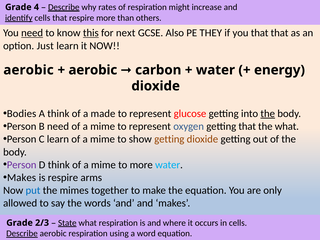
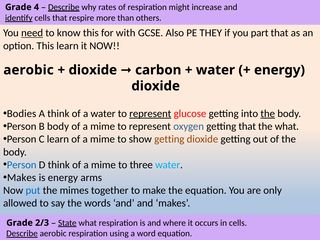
this underline: present -> none (91, 33)
next: next -> with (126, 33)
you that: that -> part (260, 33)
option Just: Just -> This (45, 46)
aerobic: aerobic -> dioxide (93, 70)
a made: made -> water (103, 114)
represent underline: none -> present (150, 114)
B need: need -> body (58, 126)
Person colour: purple -> blue (22, 165)
to more: more -> three (141, 165)
is respire: respire -> energy (63, 178)
